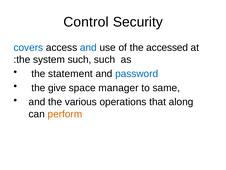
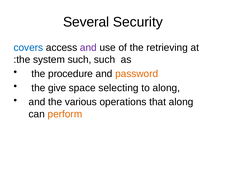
Control: Control -> Several (86, 22)
and colour: blue -> purple (88, 47)
accessed: accessed -> retrieving (167, 47)
statement: statement -> procedure (71, 74)
password colour: blue -> orange (137, 74)
manager: manager -> selecting (118, 88)
to same: same -> along (166, 88)
